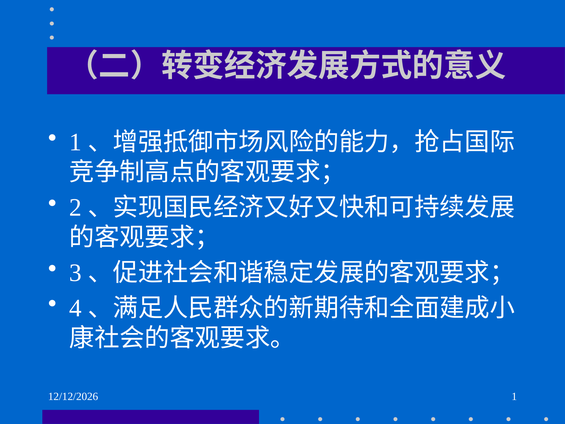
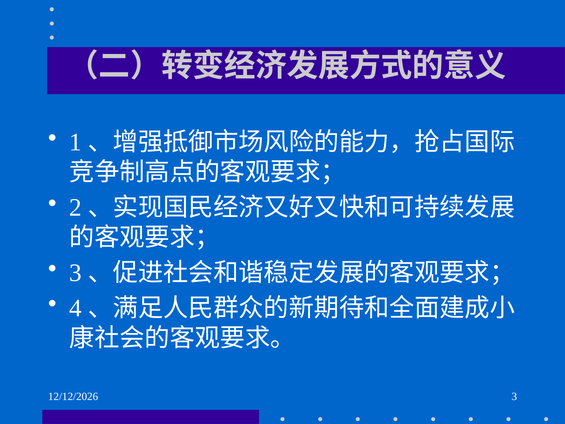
1: 1 -> 3 (514, 396)
